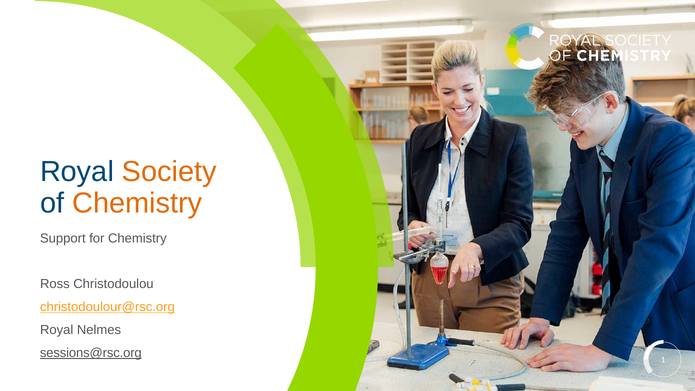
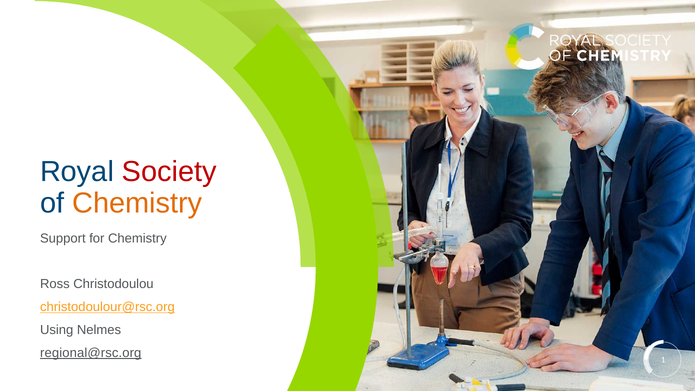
Society colour: orange -> red (169, 172)
Royal: Royal -> Using (57, 330)
sessions@rsc.org: sessions@rsc.org -> regional@rsc.org (91, 353)
